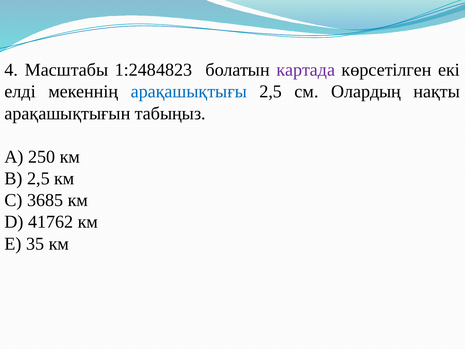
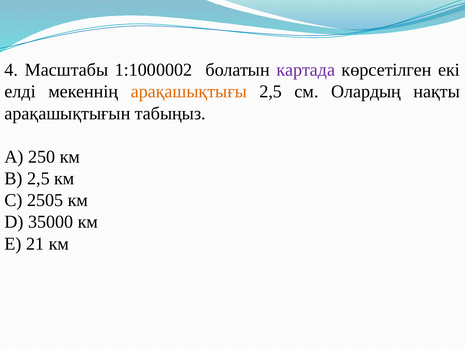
1:2484823: 1:2484823 -> 1:1000002 (154, 70)
арақашықтығы colour: blue -> orange (189, 92)
3685: 3685 -> 2505 (45, 200)
41762: 41762 -> 35000 (51, 222)
35: 35 -> 21 (35, 244)
